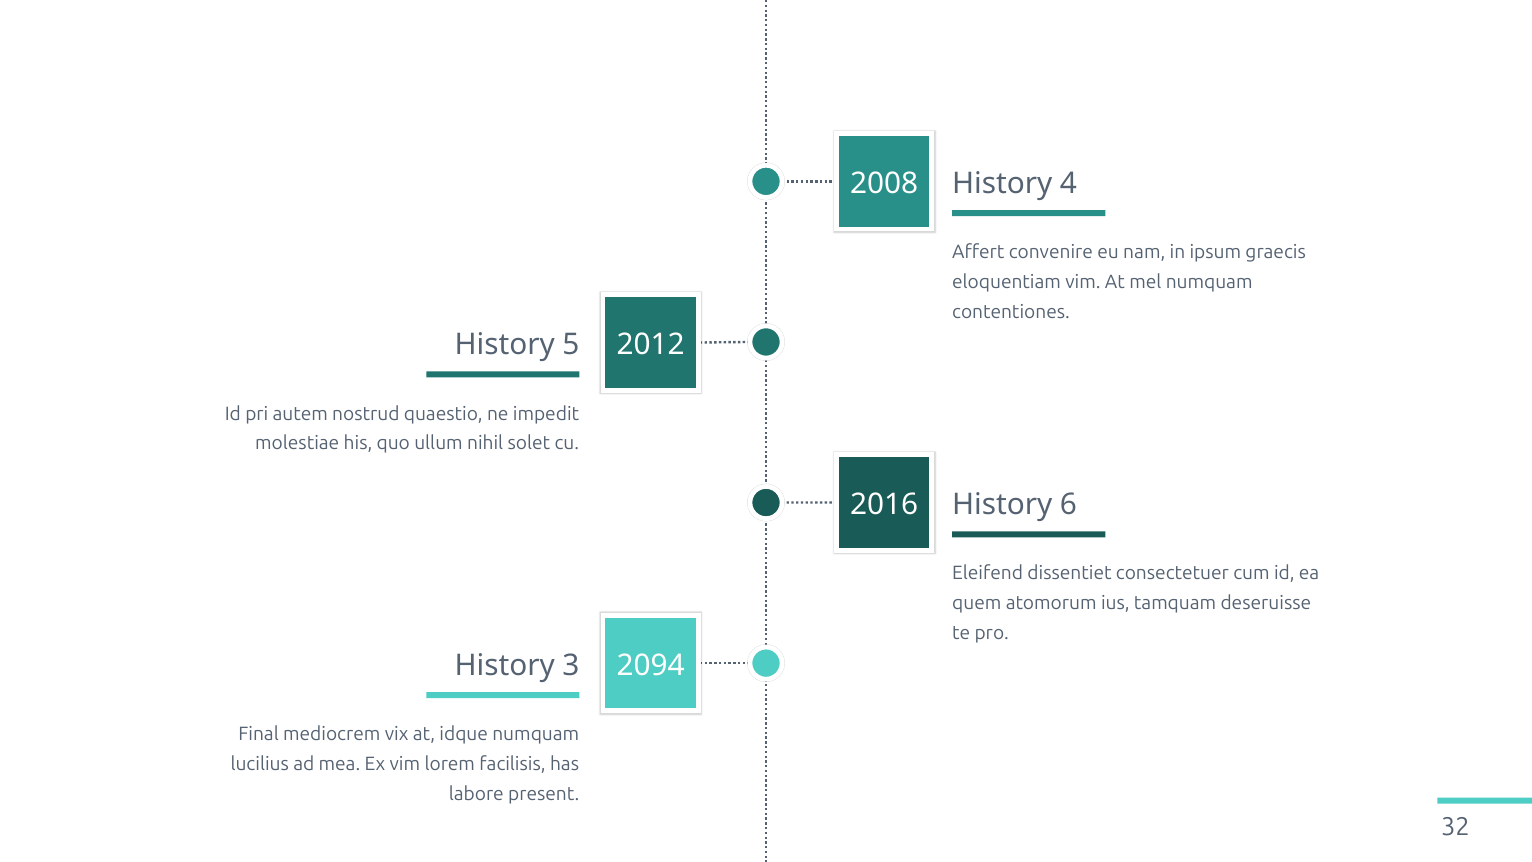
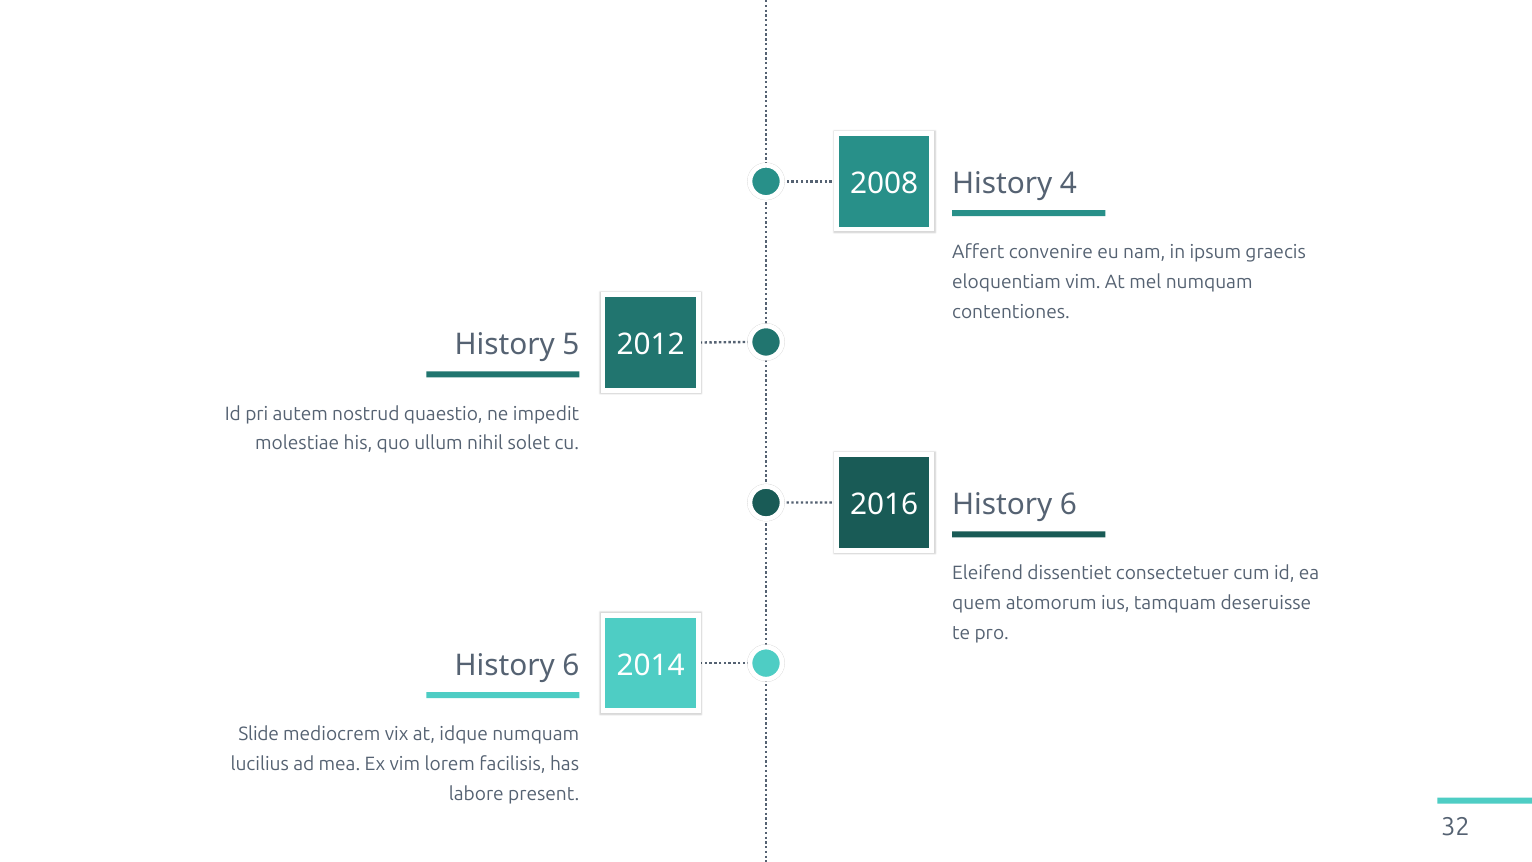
3: 3 -> 6 (571, 665)
2094: 2094 -> 2014 (651, 665)
Final: Final -> Slide (259, 734)
